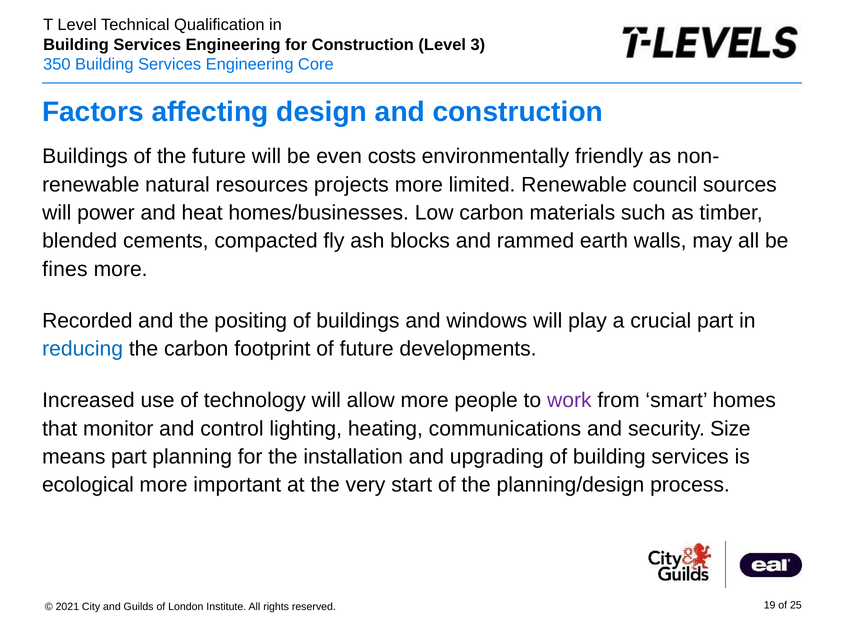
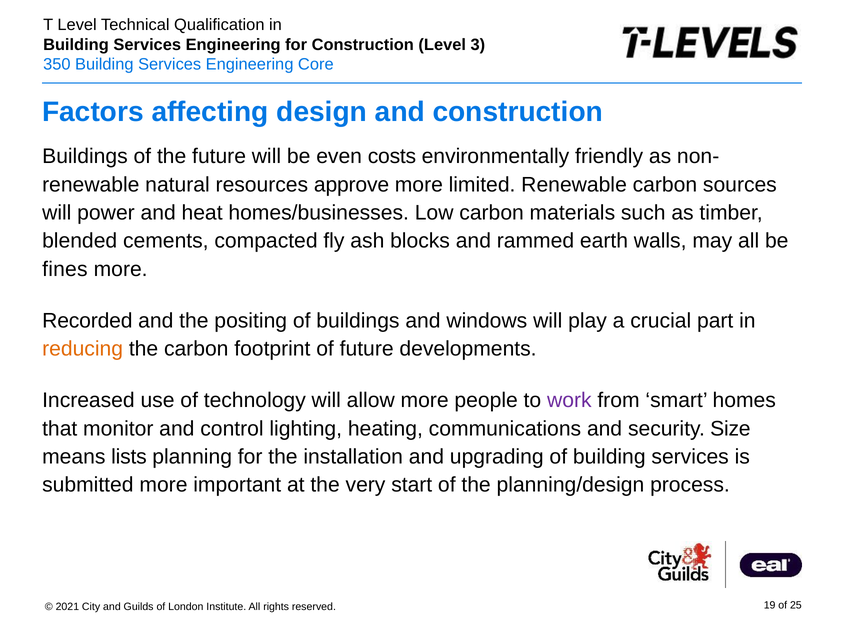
projects: projects -> approve (352, 185)
Renewable council: council -> carbon (665, 185)
reducing colour: blue -> orange (83, 349)
means part: part -> lists (129, 457)
ecological: ecological -> submitted (88, 485)
